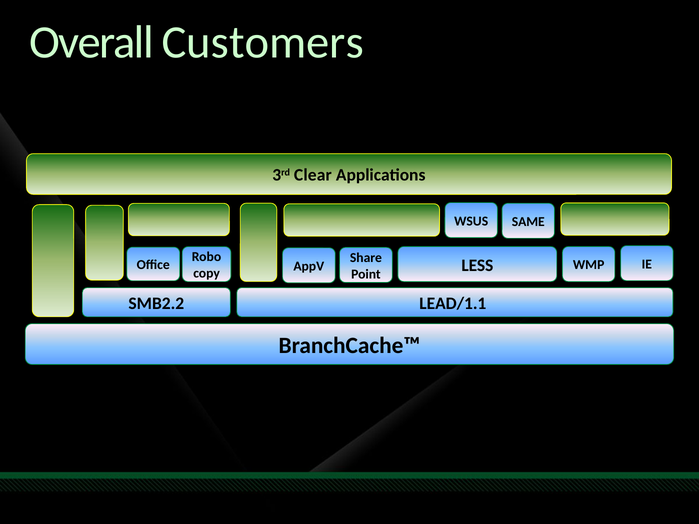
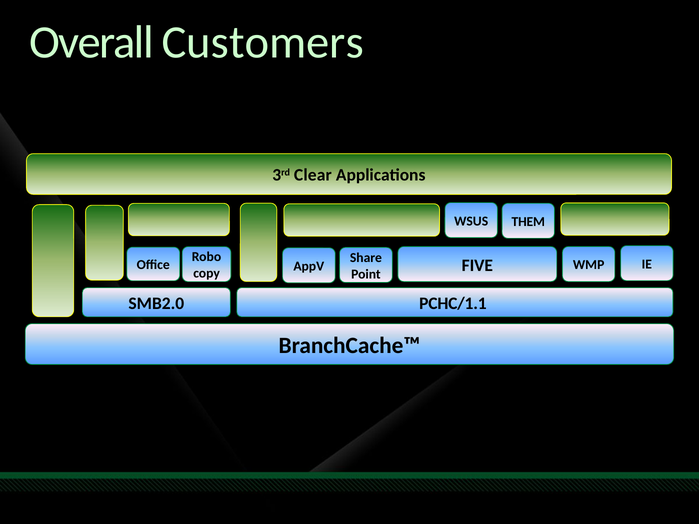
SAME: SAME -> THEM (528, 222)
LESS: LESS -> FIVE (477, 265)
SMB2.2: SMB2.2 -> SMB2.0 (156, 304)
LEAD/1.1: LEAD/1.1 -> PCHC/1.1 (453, 304)
